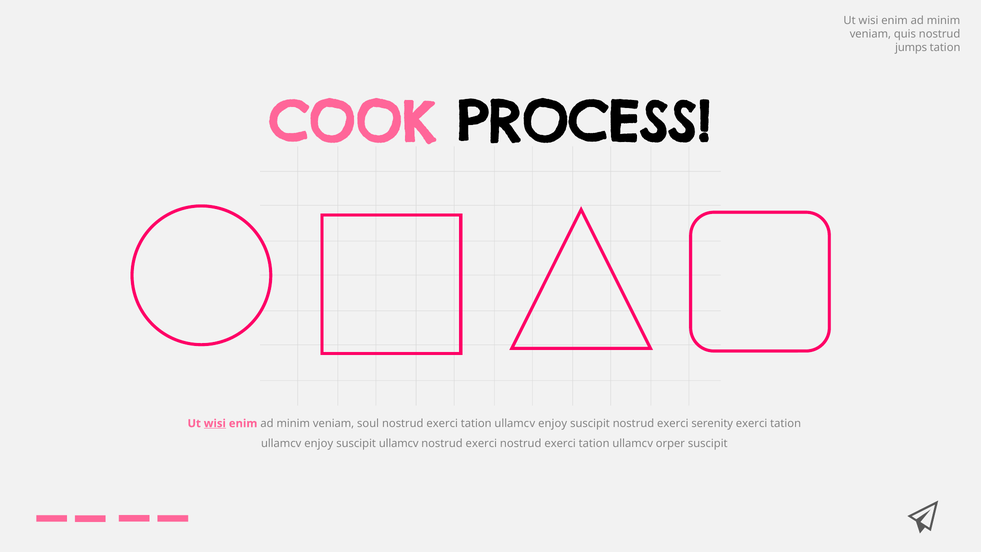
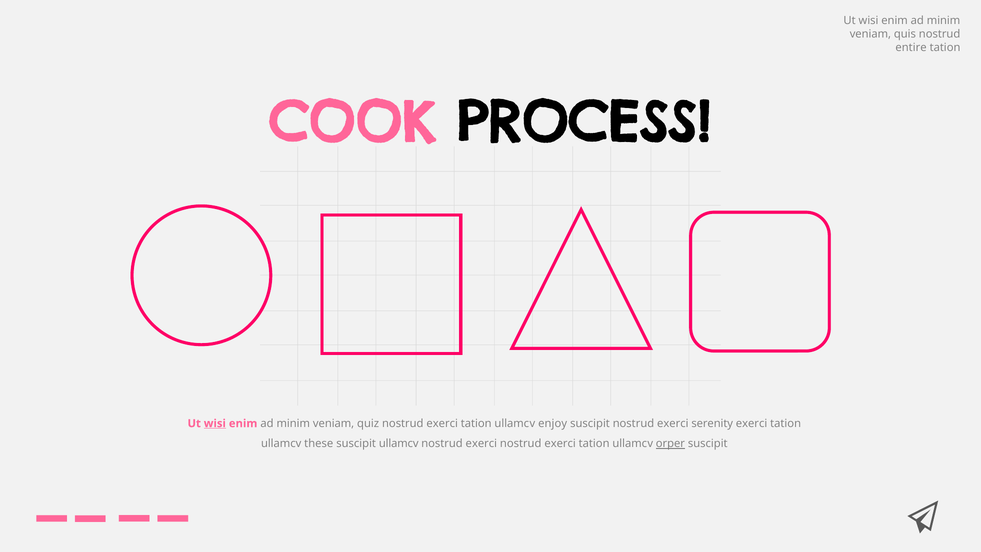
jumps: jumps -> entire (911, 48)
soul: soul -> quiz (368, 423)
enjoy: enjoy -> these (319, 444)
orper underline: none -> present (670, 444)
